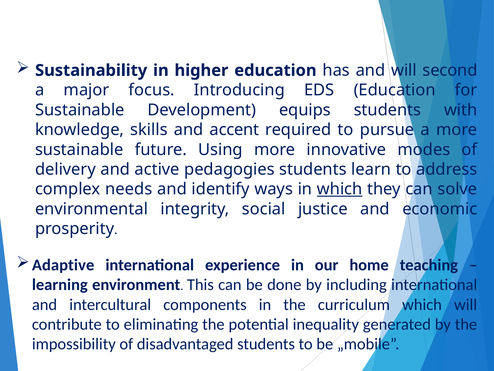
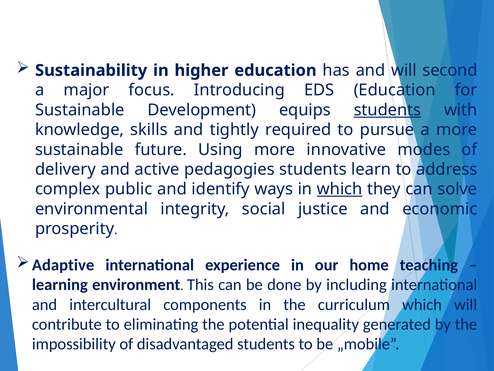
students underline: none -> present (387, 110)
accent: accent -> tightly (234, 130)
needs: needs -> public (129, 189)
